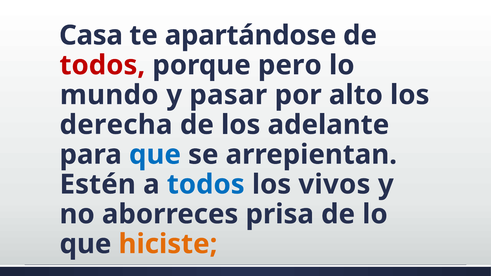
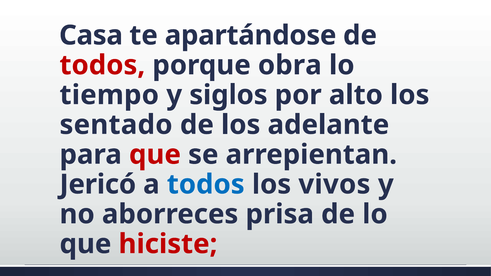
pero: pero -> obra (290, 65)
mundo: mundo -> tiempo (109, 95)
pasar: pasar -> siglos (228, 95)
derecha: derecha -> sentado (116, 125)
que colour: blue -> red (155, 155)
Estén: Estén -> Jericó (98, 185)
hiciste colour: orange -> red (168, 244)
